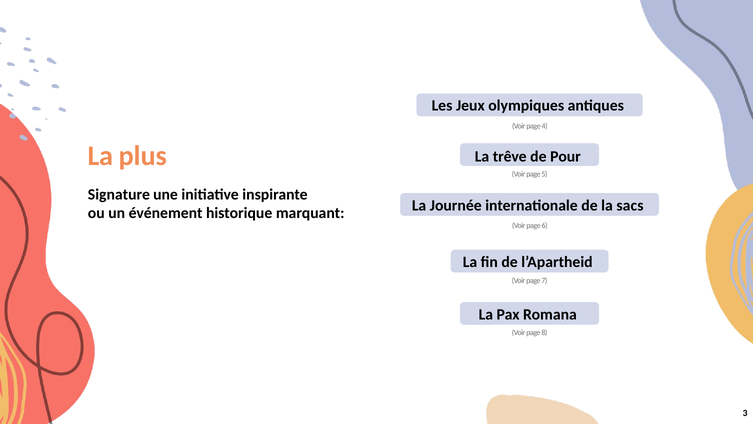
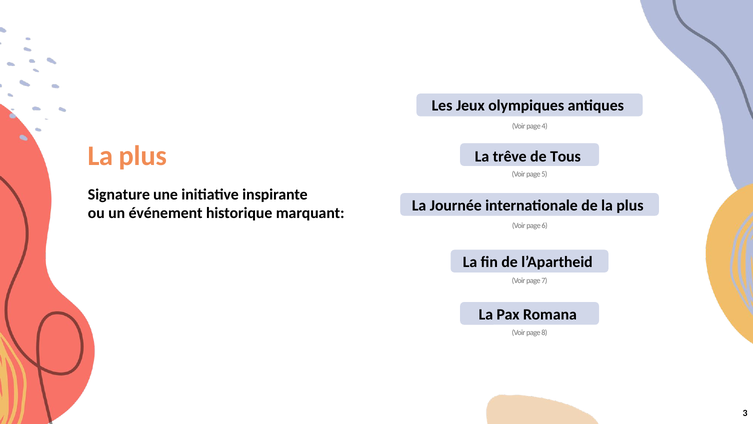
Pour: Pour -> Tous (565, 156)
de la sacs: sacs -> plus (630, 205)
